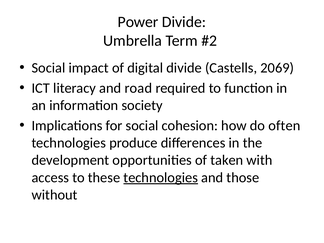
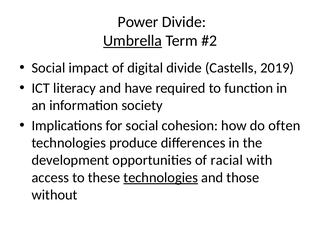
Umbrella underline: none -> present (133, 41)
2069: 2069 -> 2019 (277, 68)
road: road -> have (138, 88)
taken: taken -> racial (227, 160)
